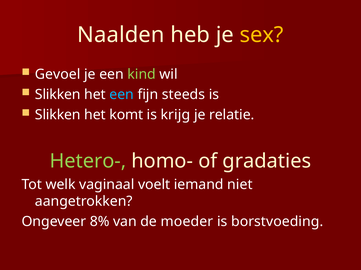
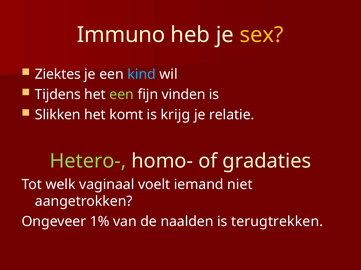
Naalden: Naalden -> Immuno (121, 35)
Gevoel: Gevoel -> Ziektes (58, 74)
kind colour: light green -> light blue (142, 74)
Slikken: Slikken -> Tijdens (58, 95)
een colour: light blue -> light green (122, 95)
steeds: steeds -> vinden (184, 95)
8%: 8% -> 1% (100, 222)
moeder: moeder -> naalden (187, 222)
borstvoeding: borstvoeding -> terugtrekken (277, 222)
